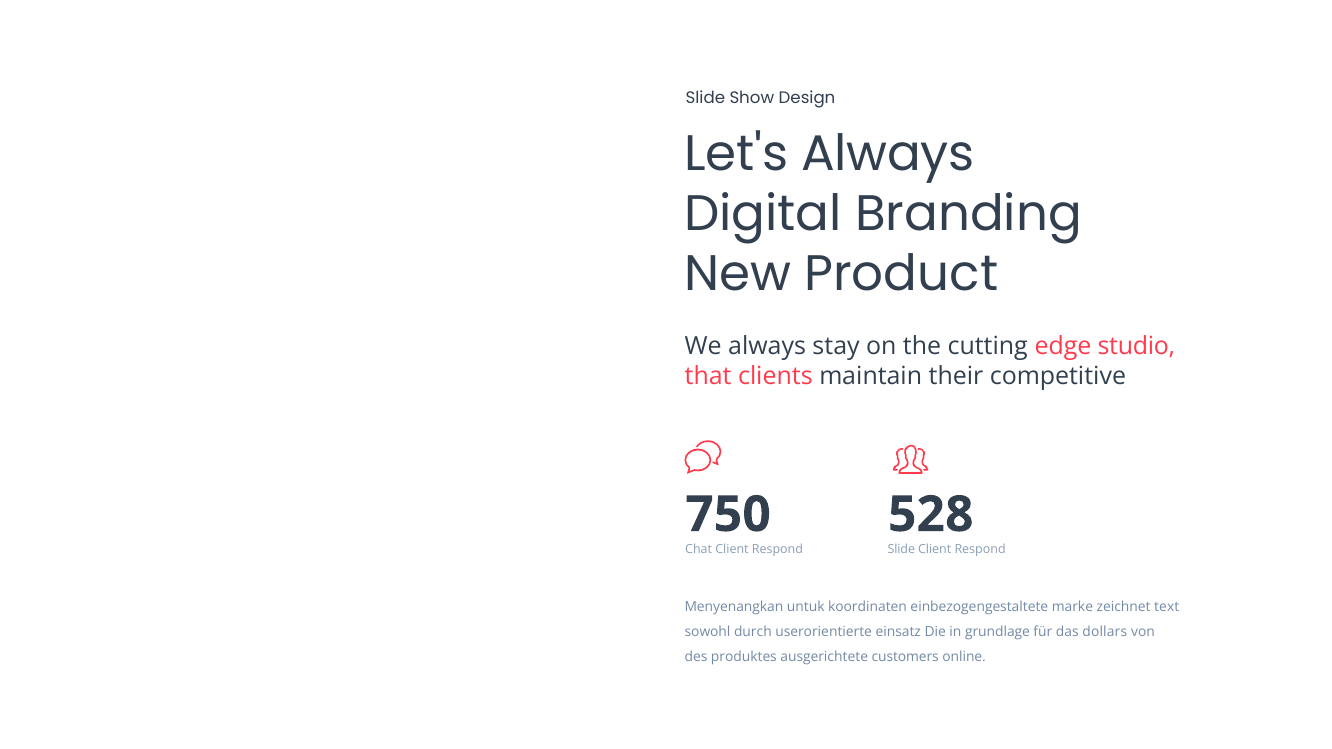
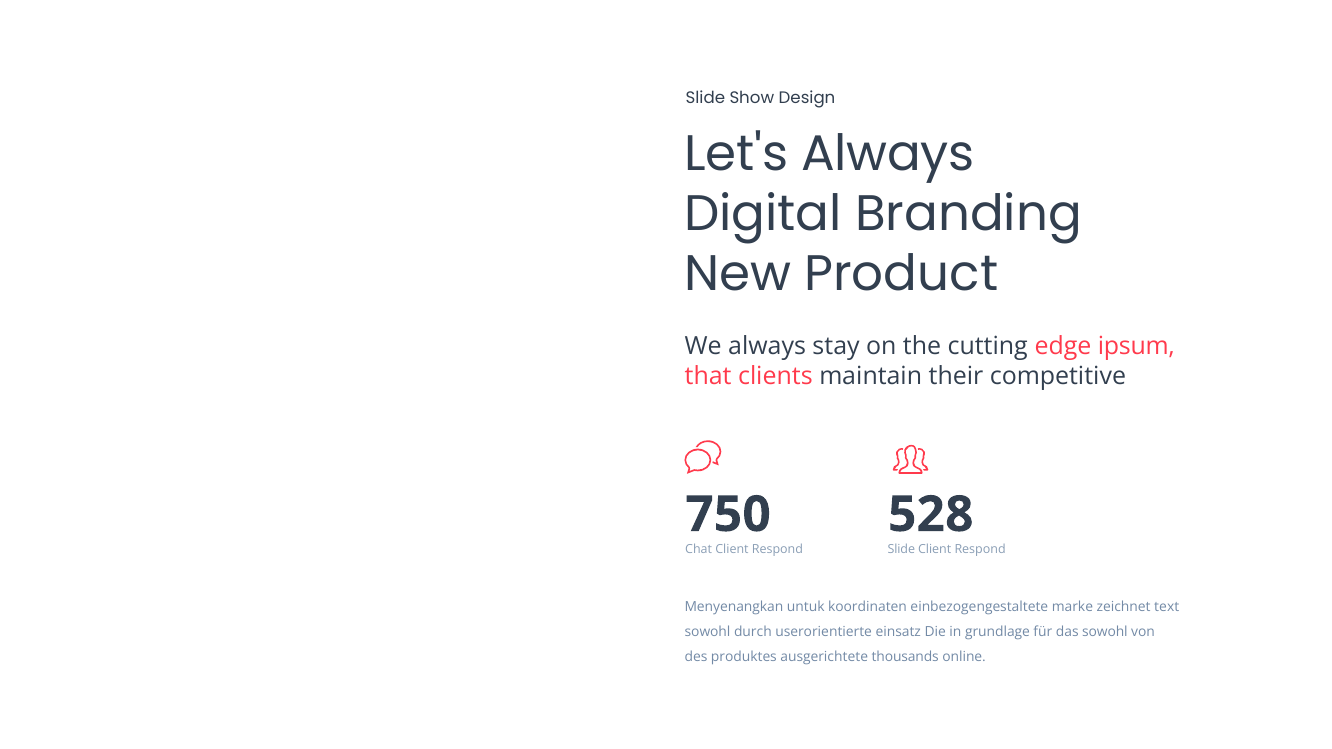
studio: studio -> ipsum (1136, 346)
das dollars: dollars -> sowohl (1105, 632)
customers: customers -> thousands (905, 657)
